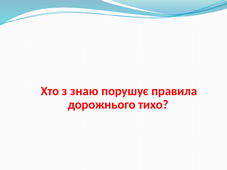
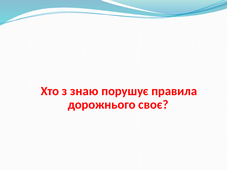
тихо: тихо -> своє (153, 105)
